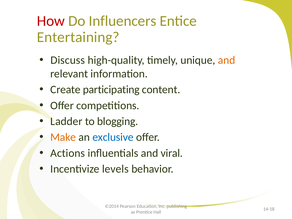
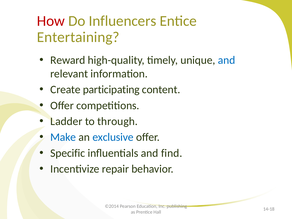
Discuss: Discuss -> Reward (68, 60)
and colour: orange -> blue (227, 60)
blogging: blogging -> through (118, 121)
Make colour: orange -> blue (63, 137)
Actions: Actions -> Specific (68, 153)
viral: viral -> find (172, 153)
levels: levels -> repair (115, 169)
